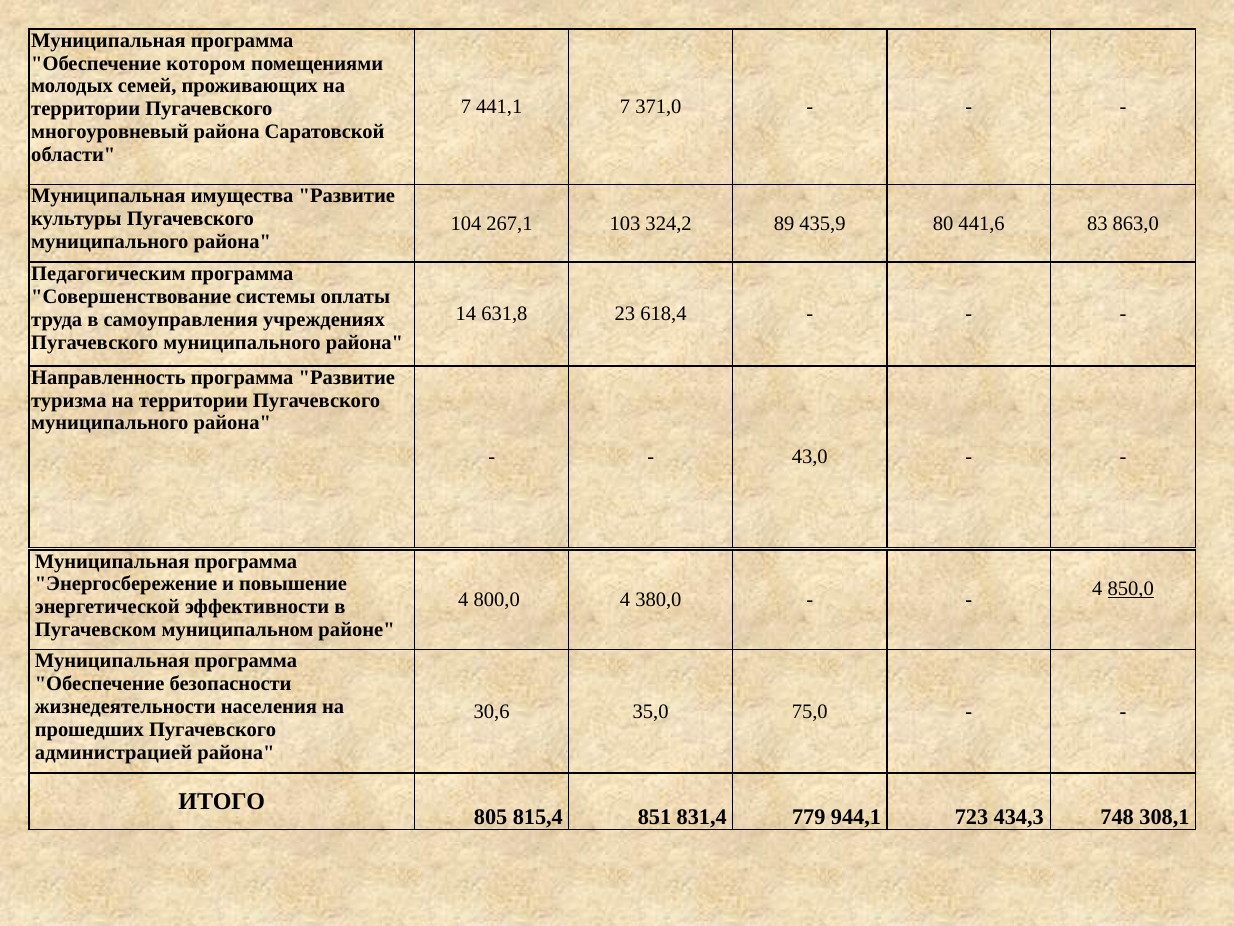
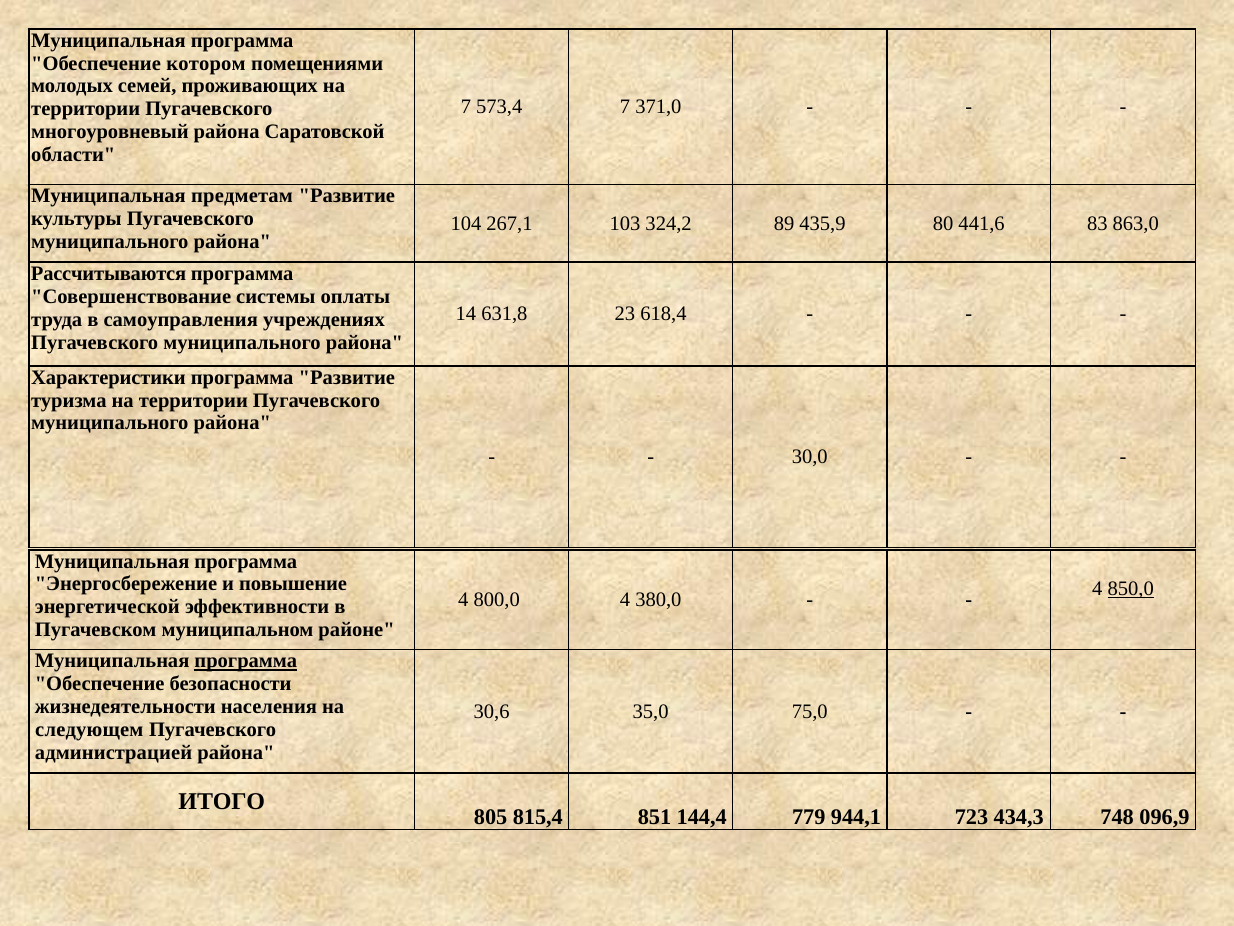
441,1: 441,1 -> 573,4 (499, 107)
имущества: имущества -> предметам (242, 196)
Педагогическим: Педагогическим -> Рассчитываются (109, 274)
Направленность: Направленность -> Характеристики (109, 377)
43,0: 43,0 -> 30,0 (810, 456)
программа underline: none -> present (246, 661)
прошедших: прошедших -> следующем (89, 729)
831,4: 831,4 -> 144,4 (702, 817)
308,1: 308,1 -> 096,9 (1164, 817)
